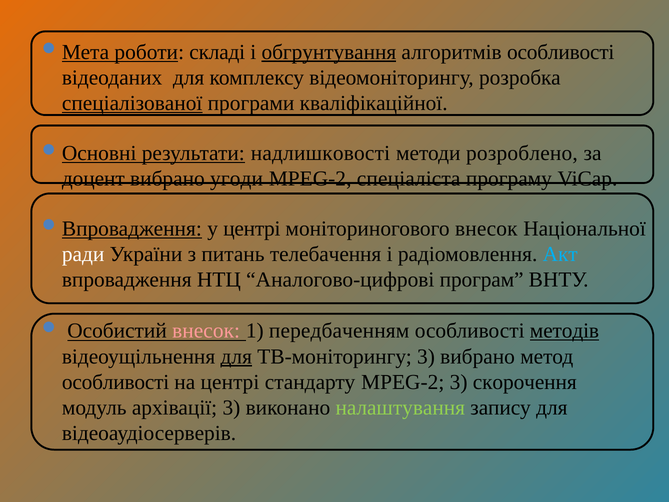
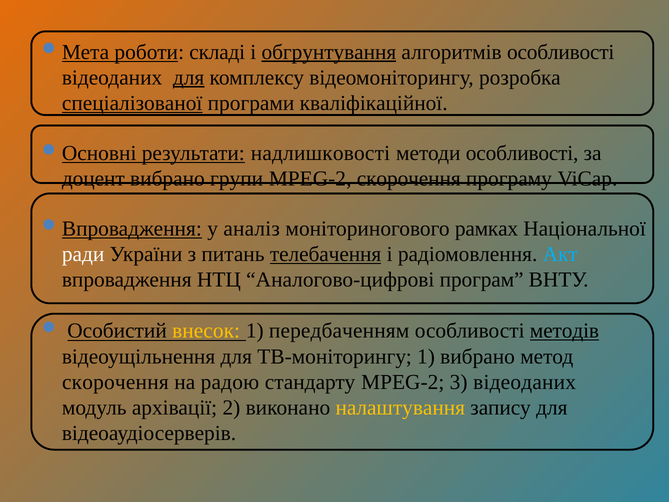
для underline: none -> present (189, 78)
методи розроблено: розроблено -> особливості (522, 153)
угоди: угоди -> групи (237, 179)
MPEG-2 спеціаліста: спеціаліста -> скорочення (409, 179)
у центрі: центрі -> аналіз (252, 229)
моніториногового внесок: внесок -> рамках (487, 229)
телебачення underline: none -> present (326, 254)
внесок colour: pink -> yellow (206, 331)
для underline: present -> none (236, 356)
ТВ-моніторингу 3: 3 -> 1 (426, 356)
особливості: особливості -> скорочення (115, 382)
на центрі: центрі -> радою (230, 382)
3 скорочення: скорочення -> відеоданих (525, 382)
архівації 3: 3 -> 2 (231, 408)
налаштування colour: light green -> yellow (400, 408)
